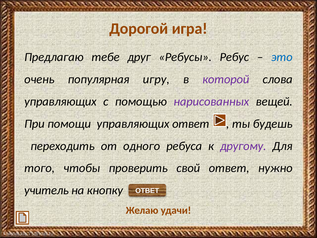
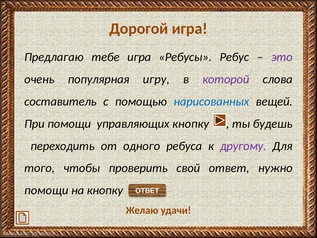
тебе друг: друг -> игра (139, 57)
это colour: blue -> purple (282, 57)
управляющих: управляющих -> составитель (60, 101)
нарисованных colour: purple -> blue (211, 101)
ответ: ответ -> кнопку (191, 124)
учитель: учитель -> помощи (46, 190)
